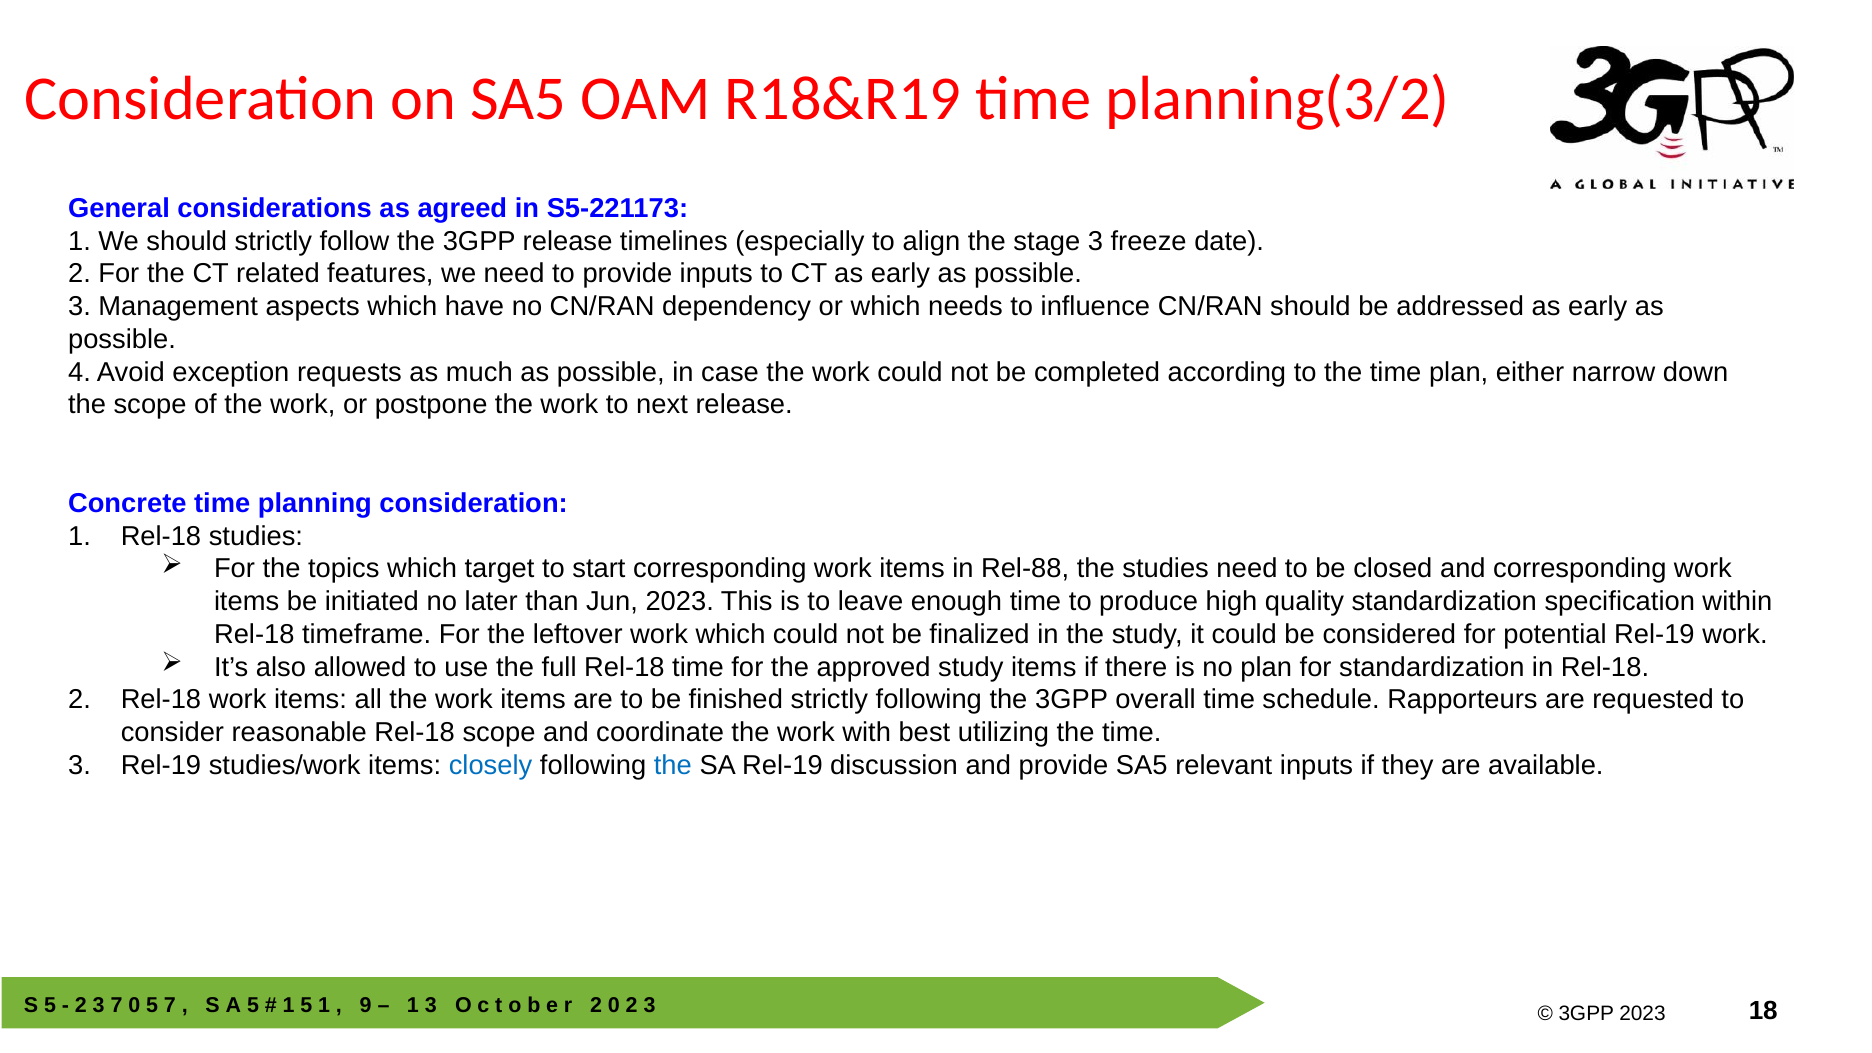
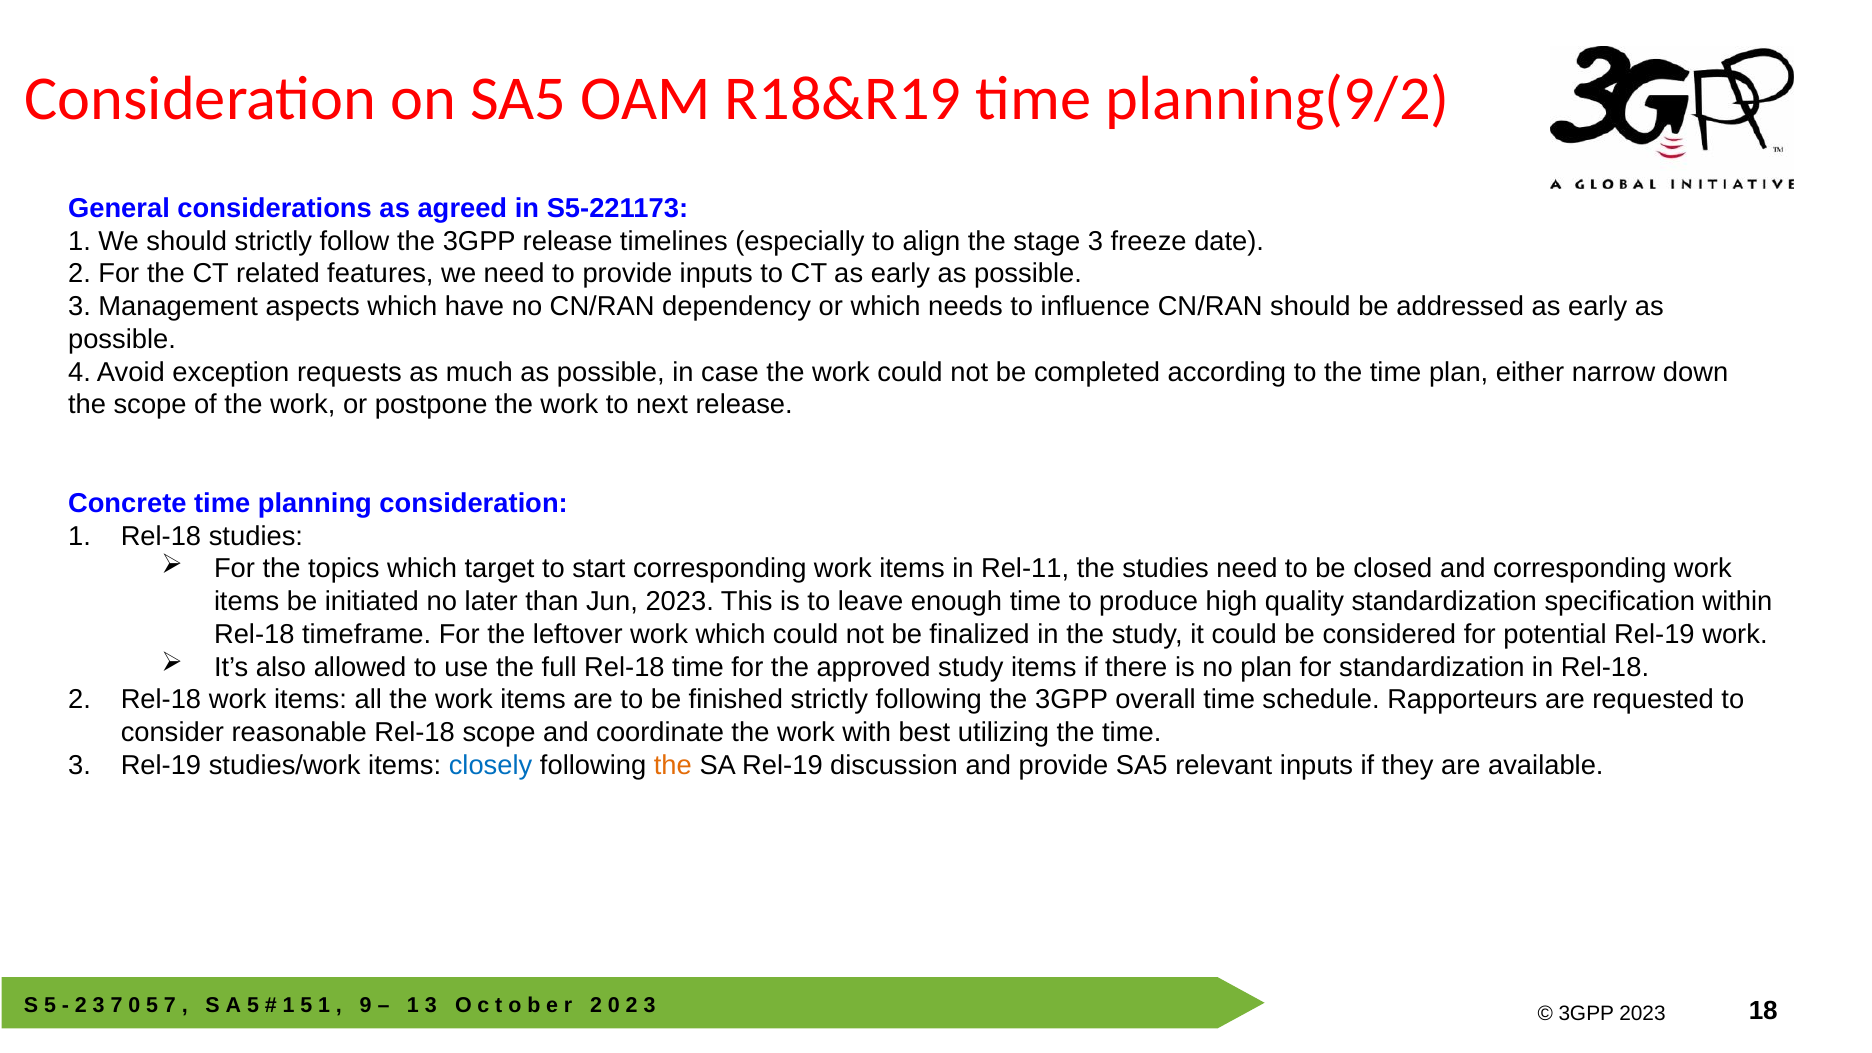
planning(3/2: planning(3/2 -> planning(9/2 (1277, 99)
Rel-88: Rel-88 -> Rel-11 (1025, 569)
the colour: blue -> orange (673, 766)
